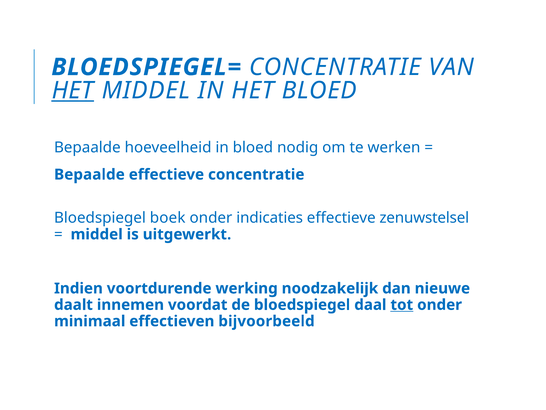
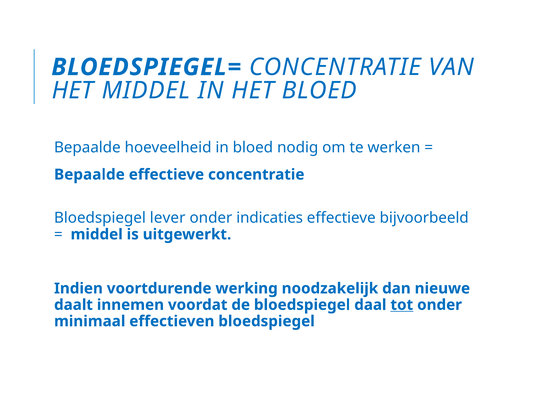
HET underline: present -> none (72, 90)
boek: boek -> lever (168, 218)
zenuwstelsel: zenuwstelsel -> bijvoorbeeld (424, 218)
effectieven bijvoorbeeld: bijvoorbeeld -> bloedspiegel (267, 321)
